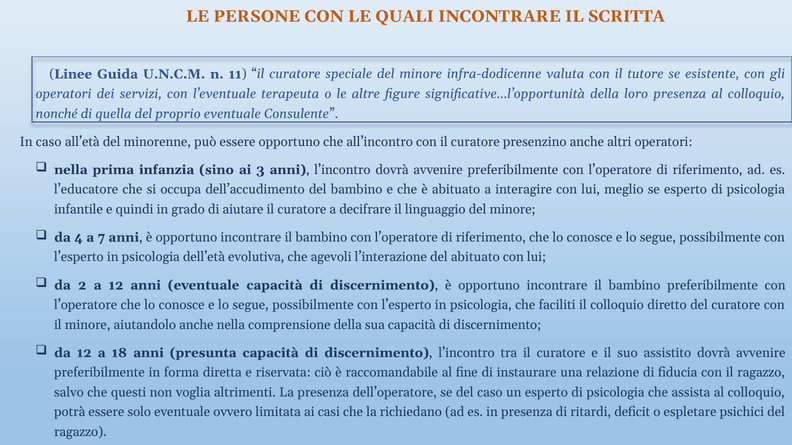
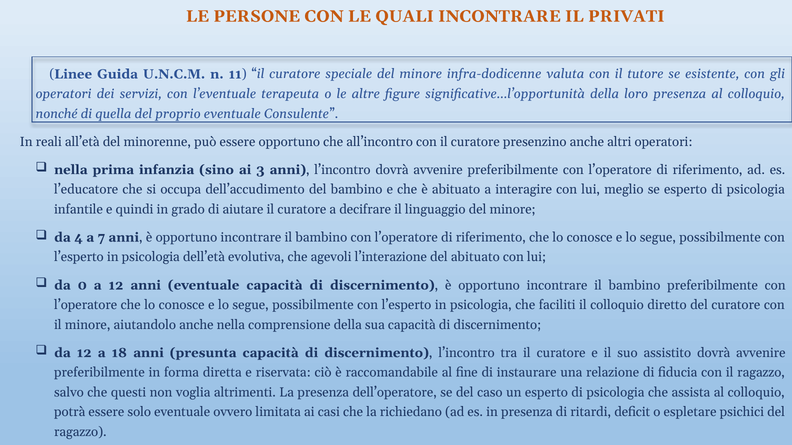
SCRITTA: SCRITTA -> PRIVATI (626, 16)
In caso: caso -> reali (49, 142)
2: 2 -> 0 (82, 285)
